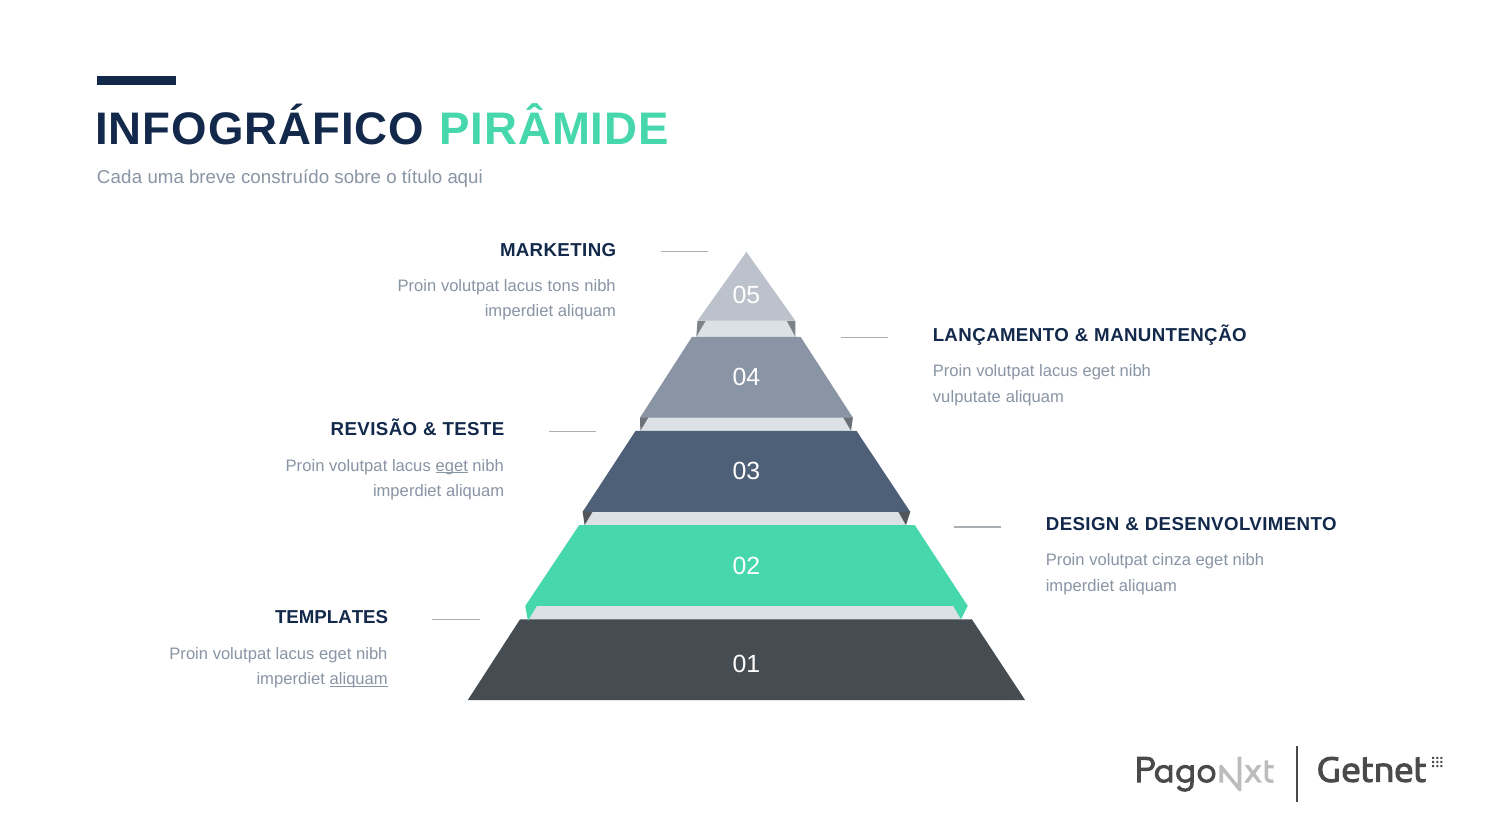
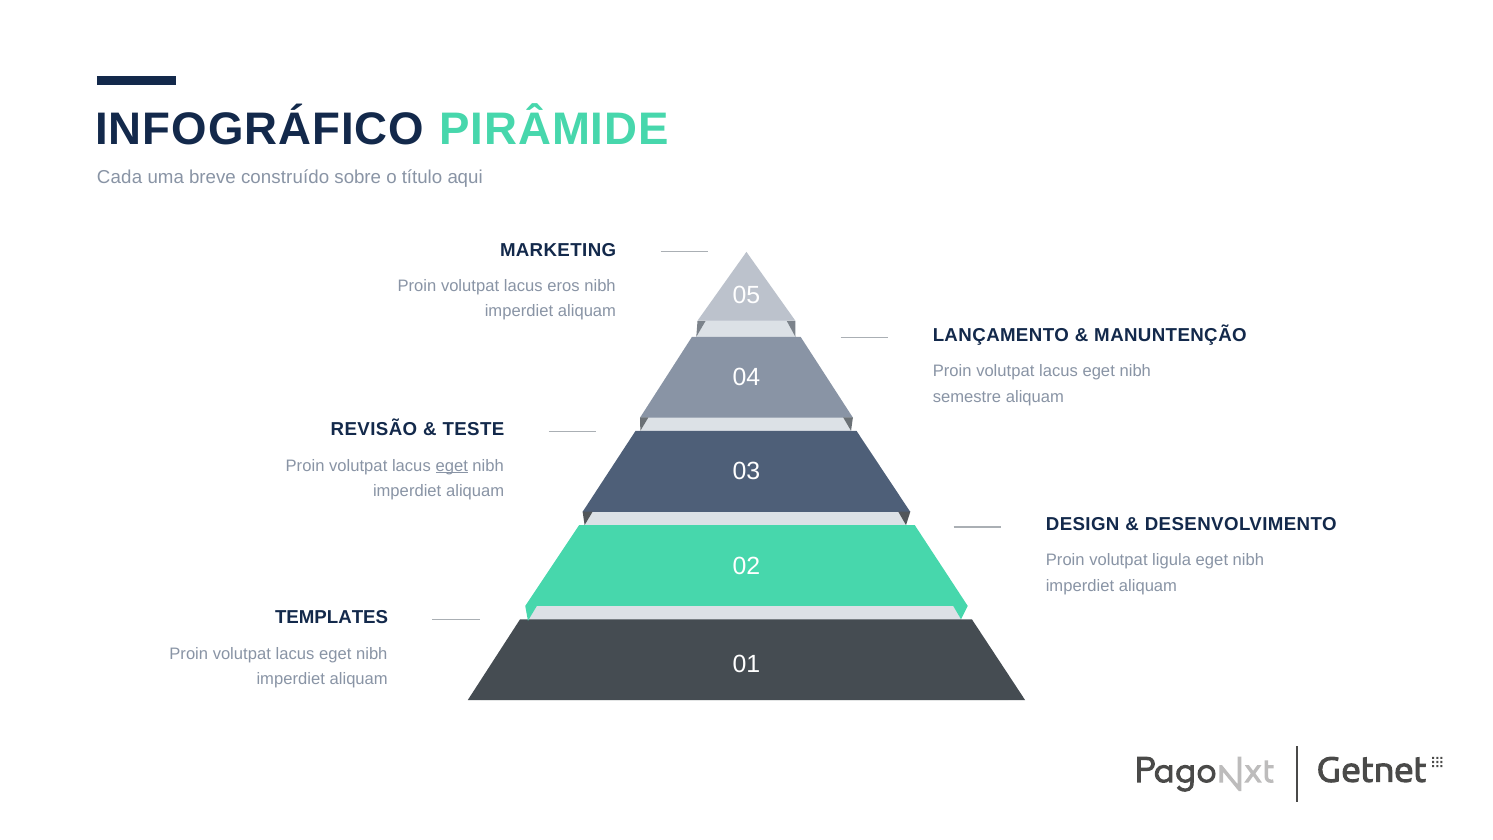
tons: tons -> eros (564, 286)
vulputate: vulputate -> semestre (967, 397)
cinza: cinza -> ligula (1172, 560)
aliquam underline: present -> none (359, 679)
